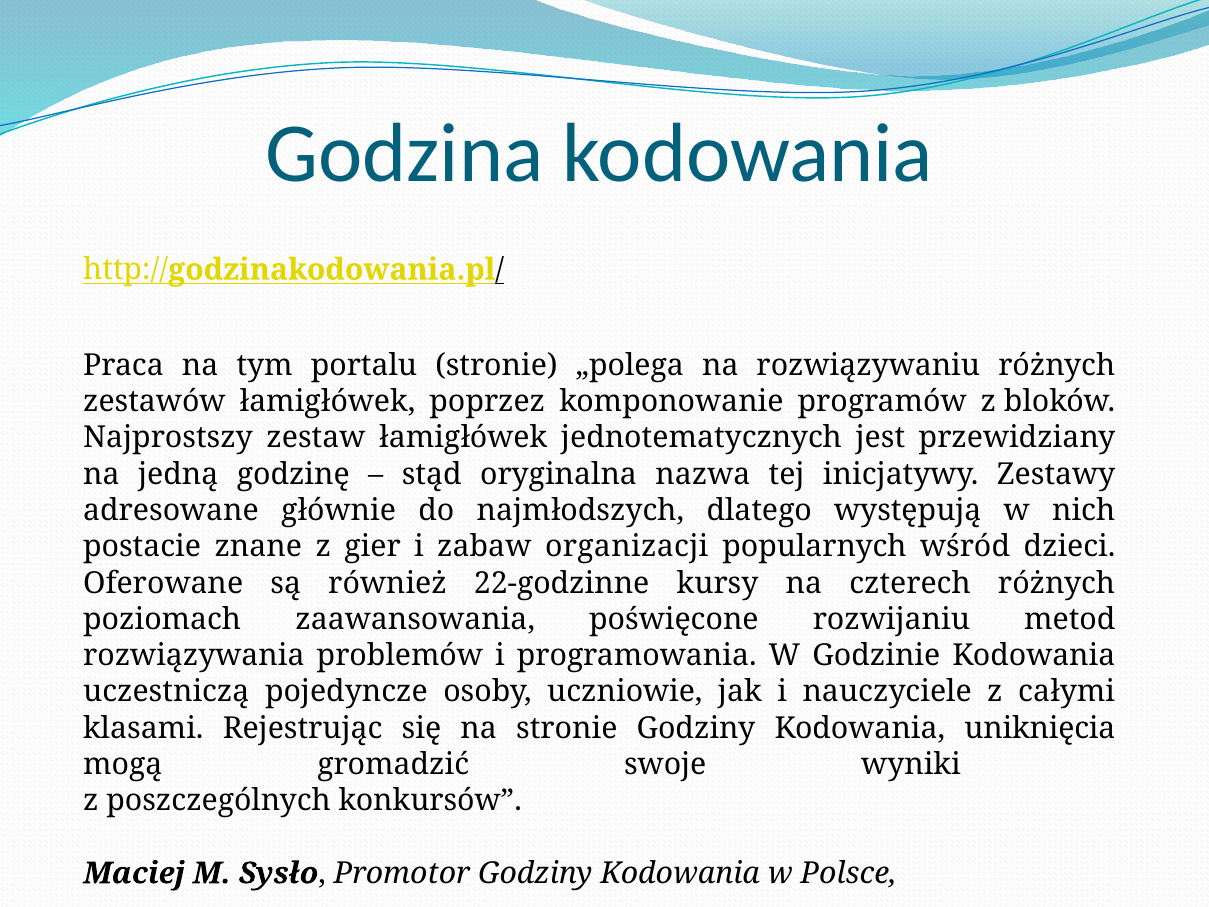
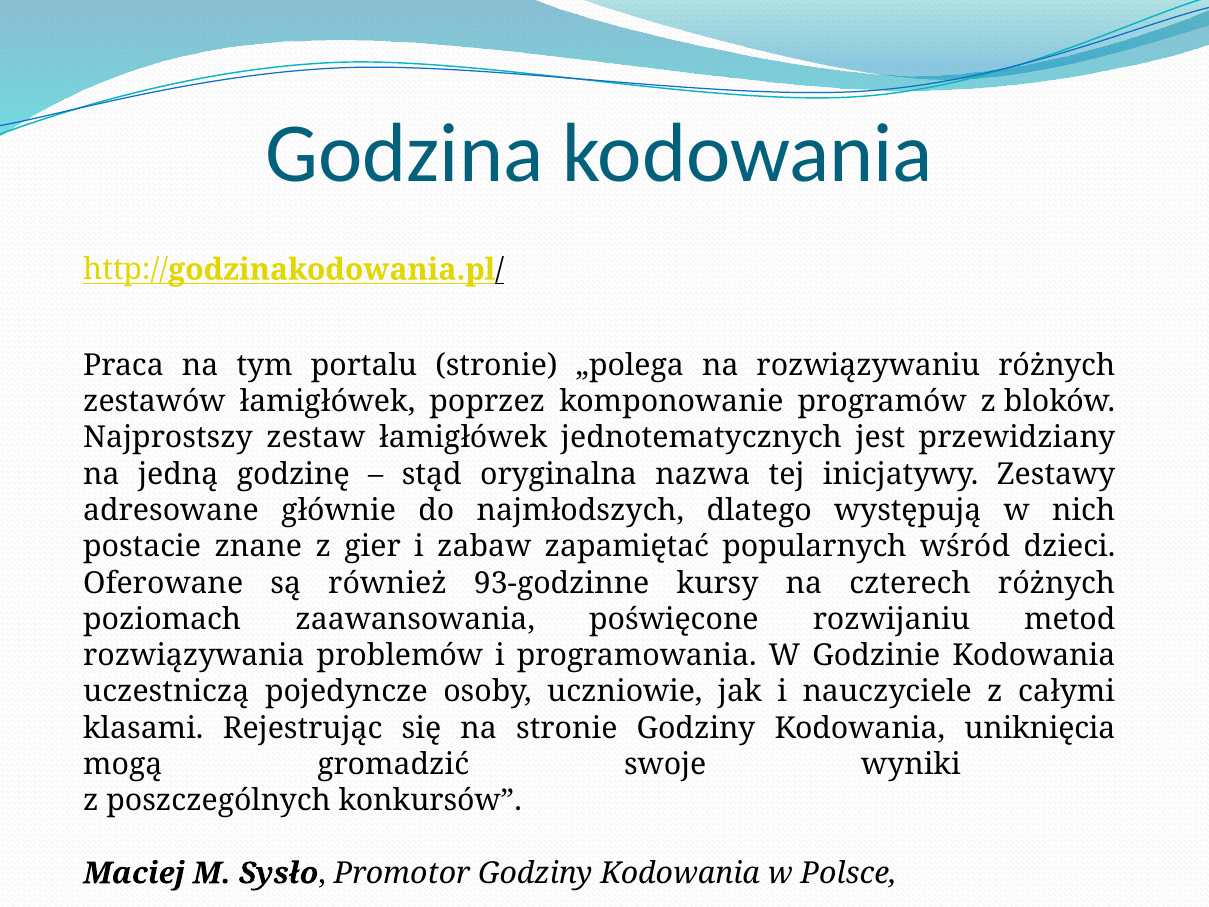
organizacji: organizacji -> zapamiętać (627, 547)
22-godzinne: 22-godzinne -> 93-godzinne (562, 583)
